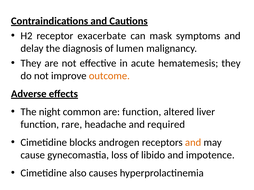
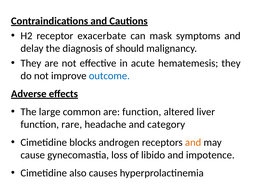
lumen: lumen -> should (130, 49)
outcome colour: orange -> blue (109, 76)
night: night -> large (50, 112)
required: required -> category (166, 125)
